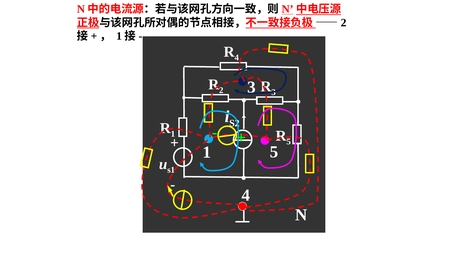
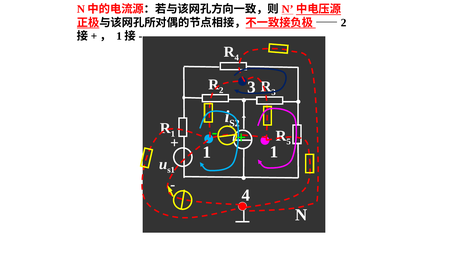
5: 5 -> 1 (274, 152)
